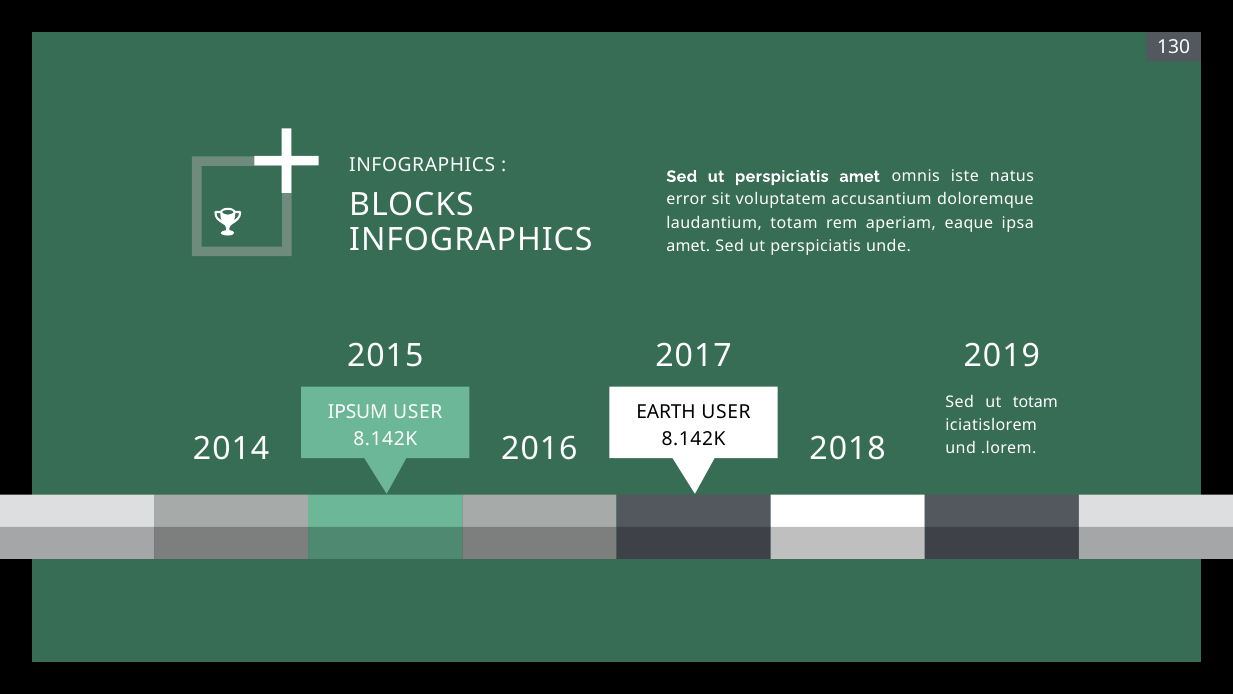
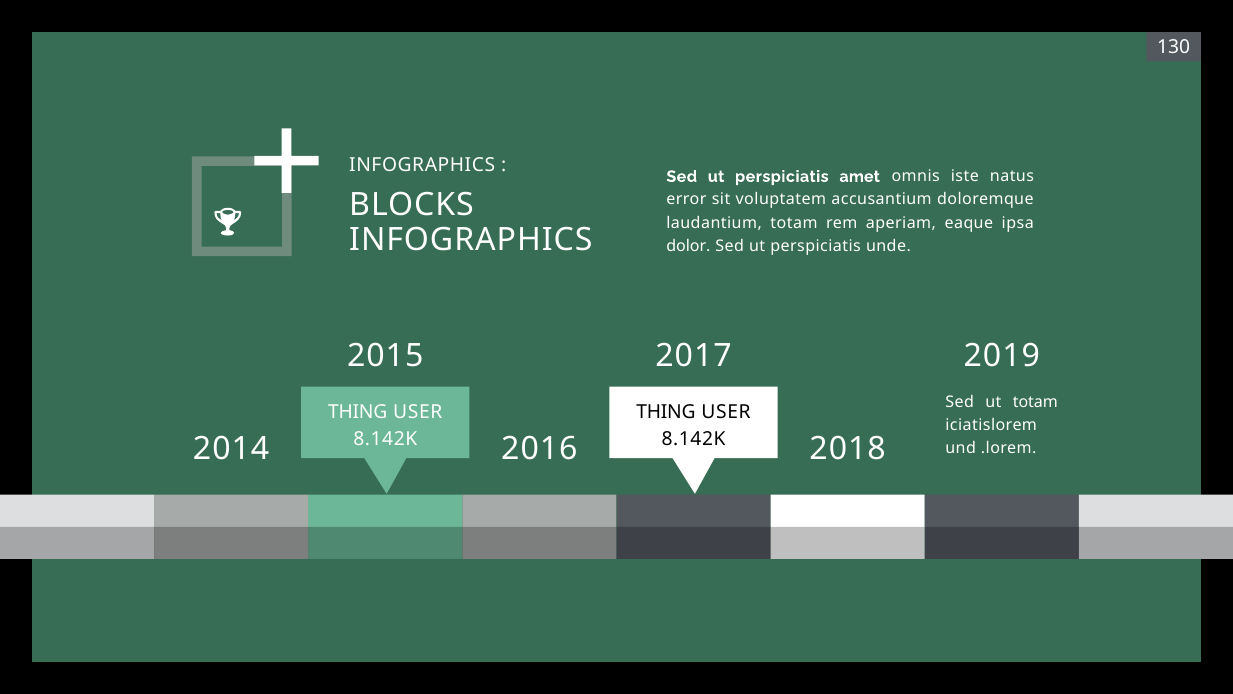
amet: amet -> dolor (688, 246)
IPSUM: IPSUM -> THING (358, 412)
EARTH: EARTH -> THING (666, 412)
